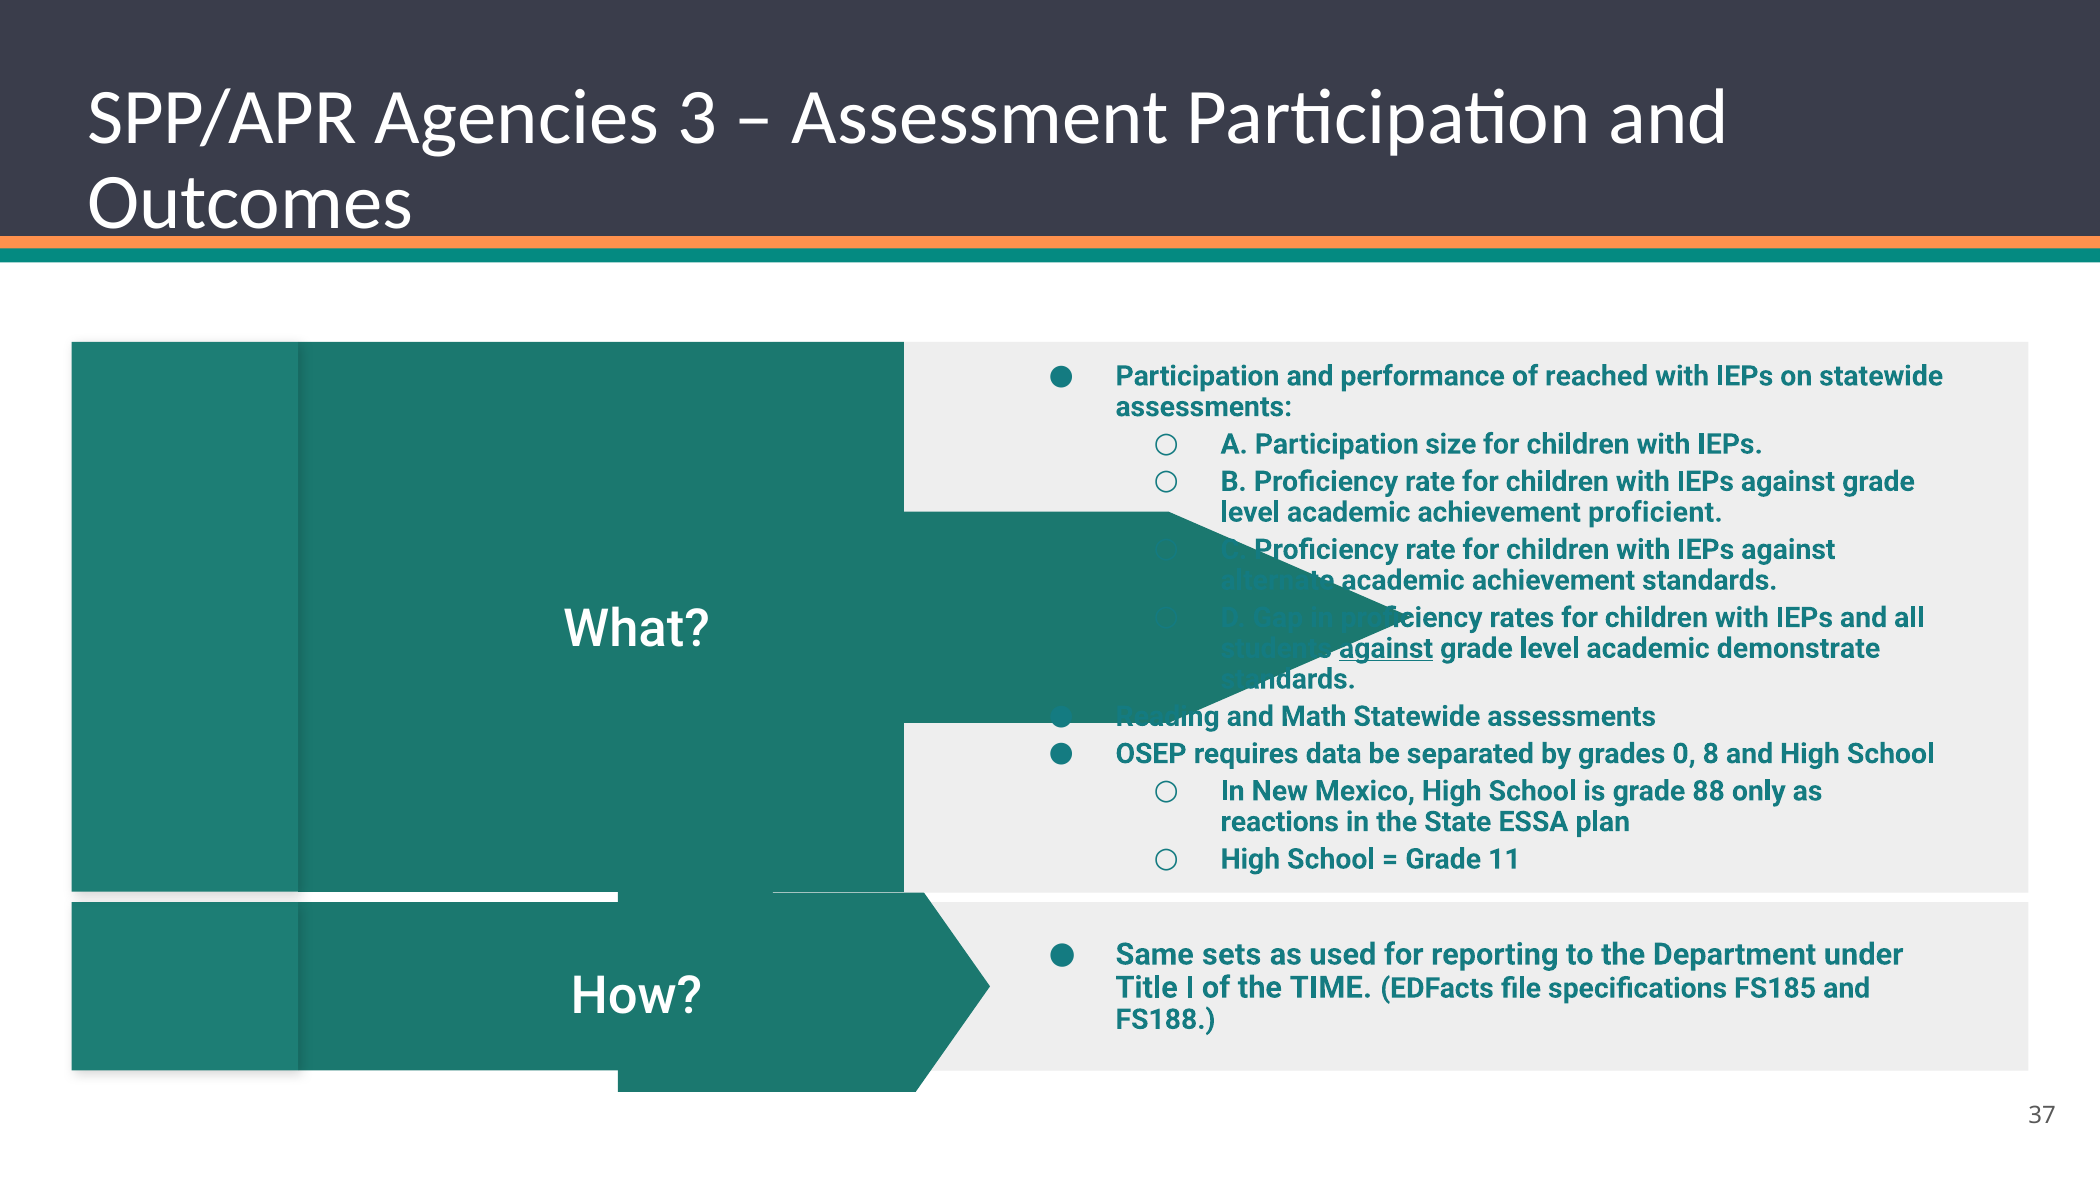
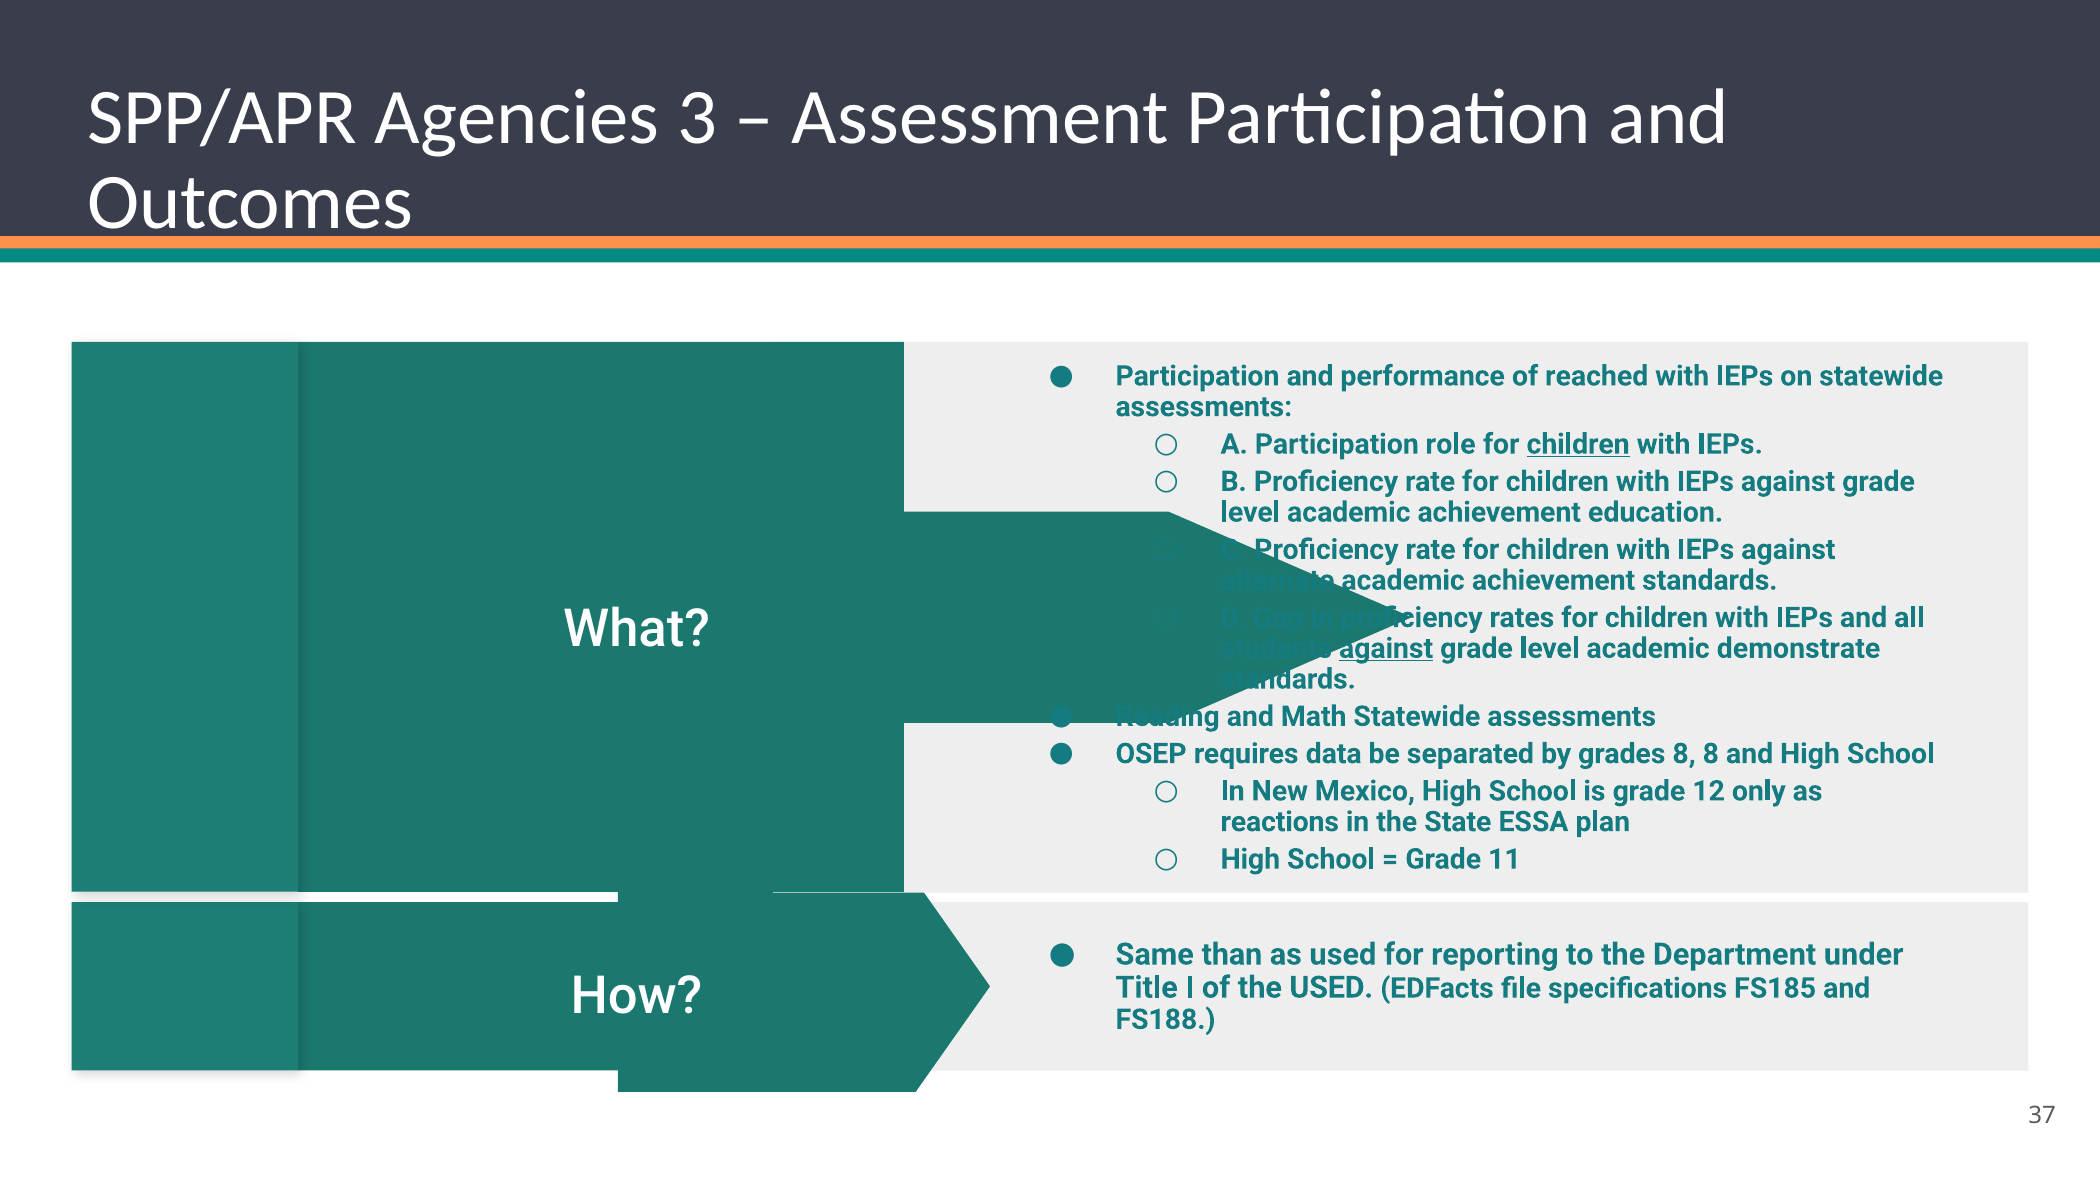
size: size -> role (1451, 444)
children underline: none -> present (1578, 444)
proficient: proficient -> education (1656, 512)
grades 0: 0 -> 8 (1684, 754)
88: 88 -> 12 (1709, 791)
sets: sets -> than (1232, 955)
the TIME: TIME -> USED (1331, 988)
